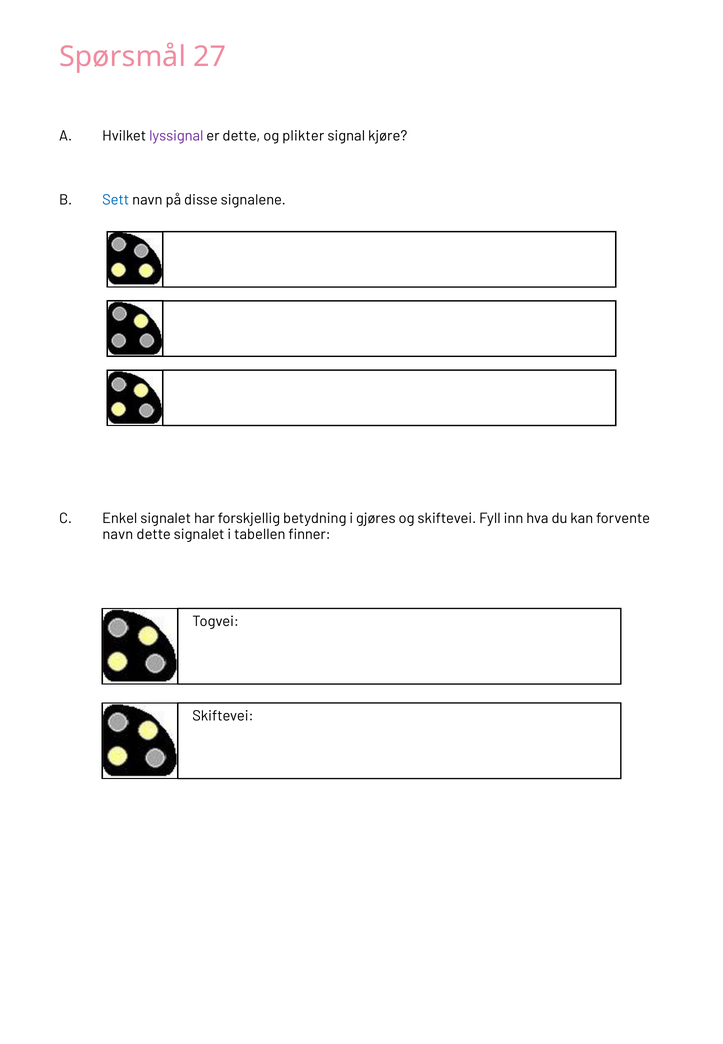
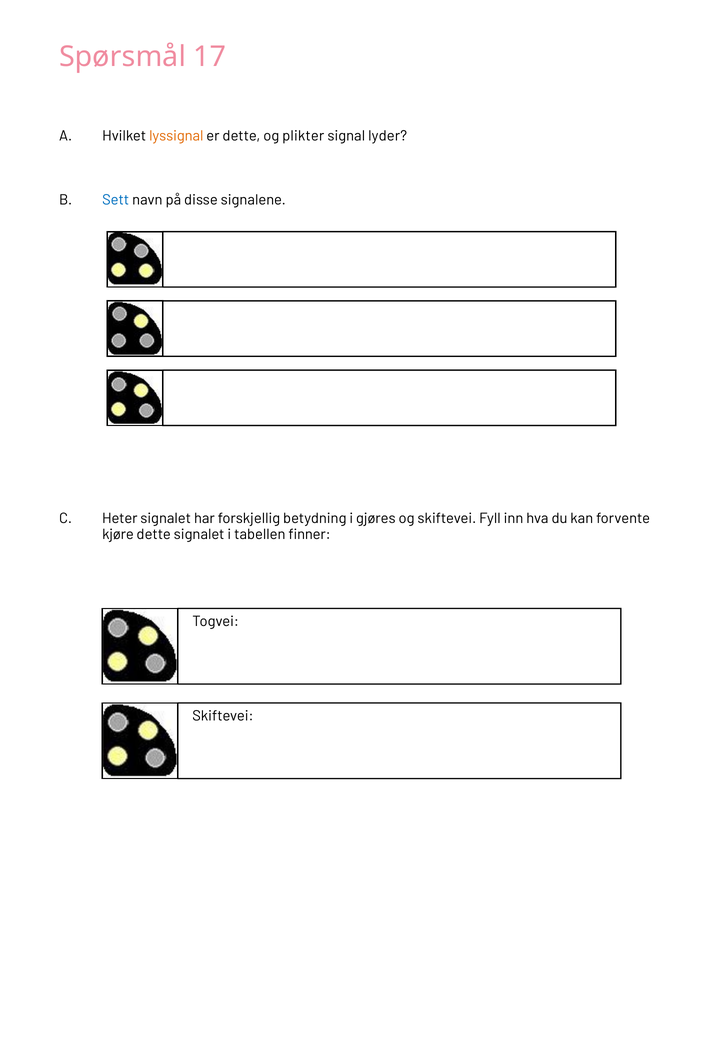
27: 27 -> 17 (210, 57)
lyssignal colour: purple -> orange (176, 136)
kjøre: kjøre -> lyder (388, 136)
Enkel: Enkel -> Heter (120, 519)
navn: navn -> kjøre (118, 535)
